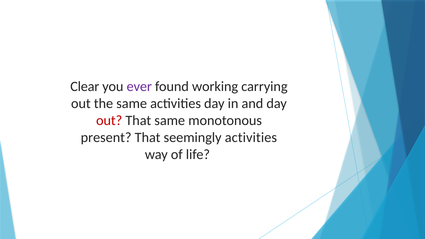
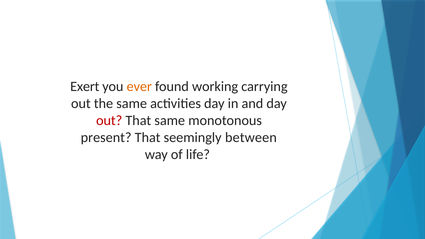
Clear: Clear -> Exert (85, 87)
ever colour: purple -> orange (139, 87)
seemingly activities: activities -> between (251, 138)
